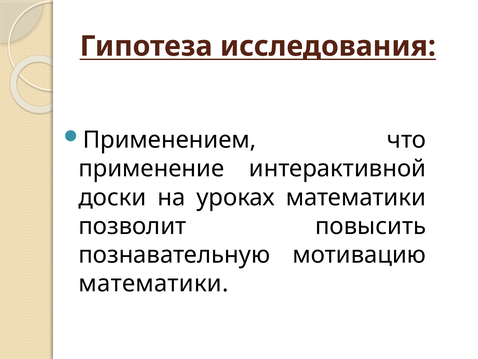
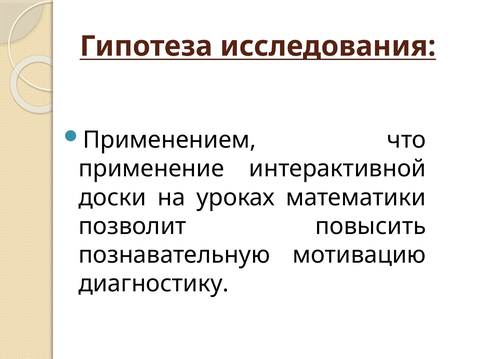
математики: математики -> диагностику (154, 283)
